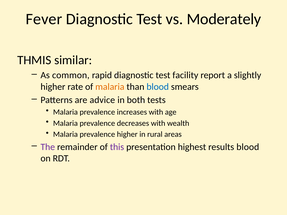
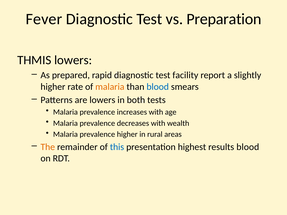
Moderately: Moderately -> Preparation (224, 19)
THMIS similar: similar -> lowers (73, 60)
common: common -> prepared (71, 75)
are advice: advice -> lowers (102, 100)
The colour: purple -> orange (48, 147)
this colour: purple -> blue (117, 147)
